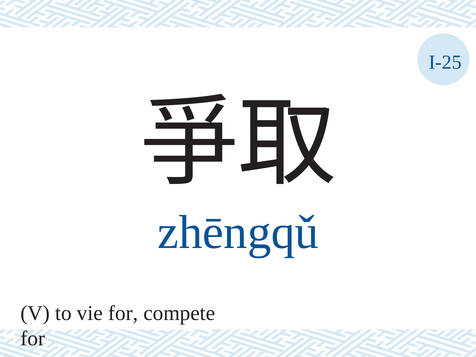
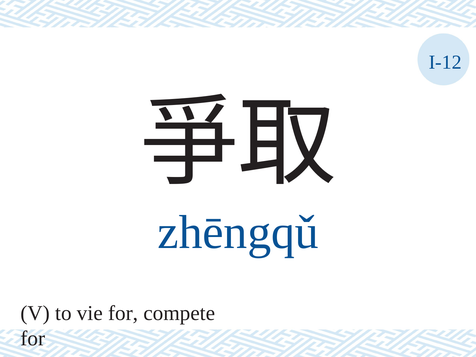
I-25: I-25 -> I-12 (445, 62)
